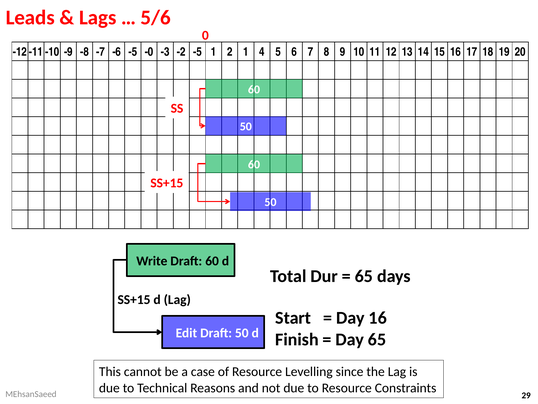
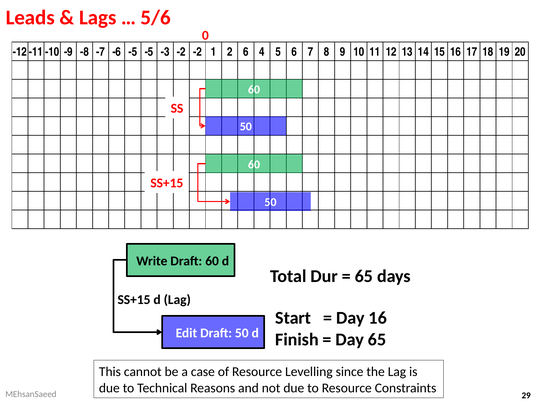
-5 -0: -0 -> -5 (149, 52)
-2 -5: -5 -> -2 (197, 52)
2 1: 1 -> 6 (246, 52)
